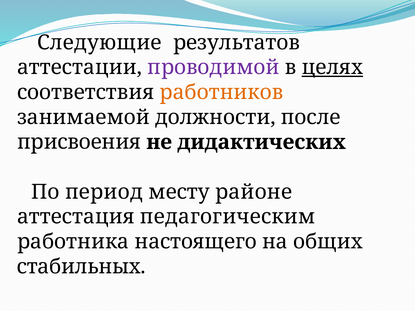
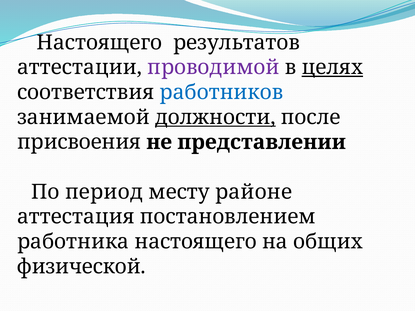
Следующие: Следующие -> Настоящего (99, 43)
работников colour: orange -> blue (222, 92)
должности underline: none -> present (215, 117)
дидактических: дидактических -> представлении (262, 142)
педагогическим: педагогическим -> постановлением (228, 217)
стабильных: стабильных -> физической (81, 267)
